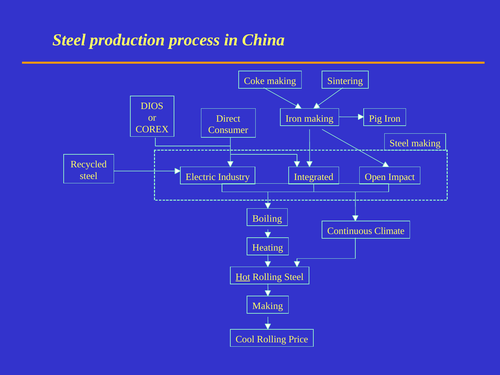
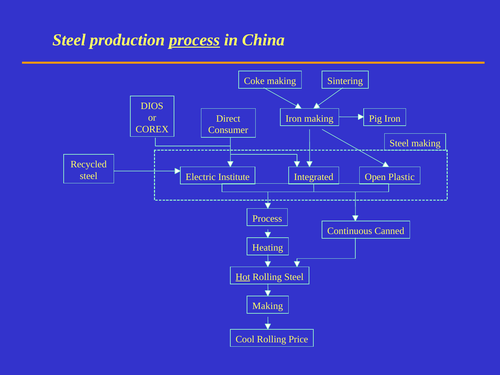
process underline: none -> present (194, 40)
Industry: Industry -> Institute (234, 177)
Impact: Impact -> Plastic (402, 177)
Boiling: Boiling -> Process (267, 219)
Climate: Climate -> Canned (389, 231)
